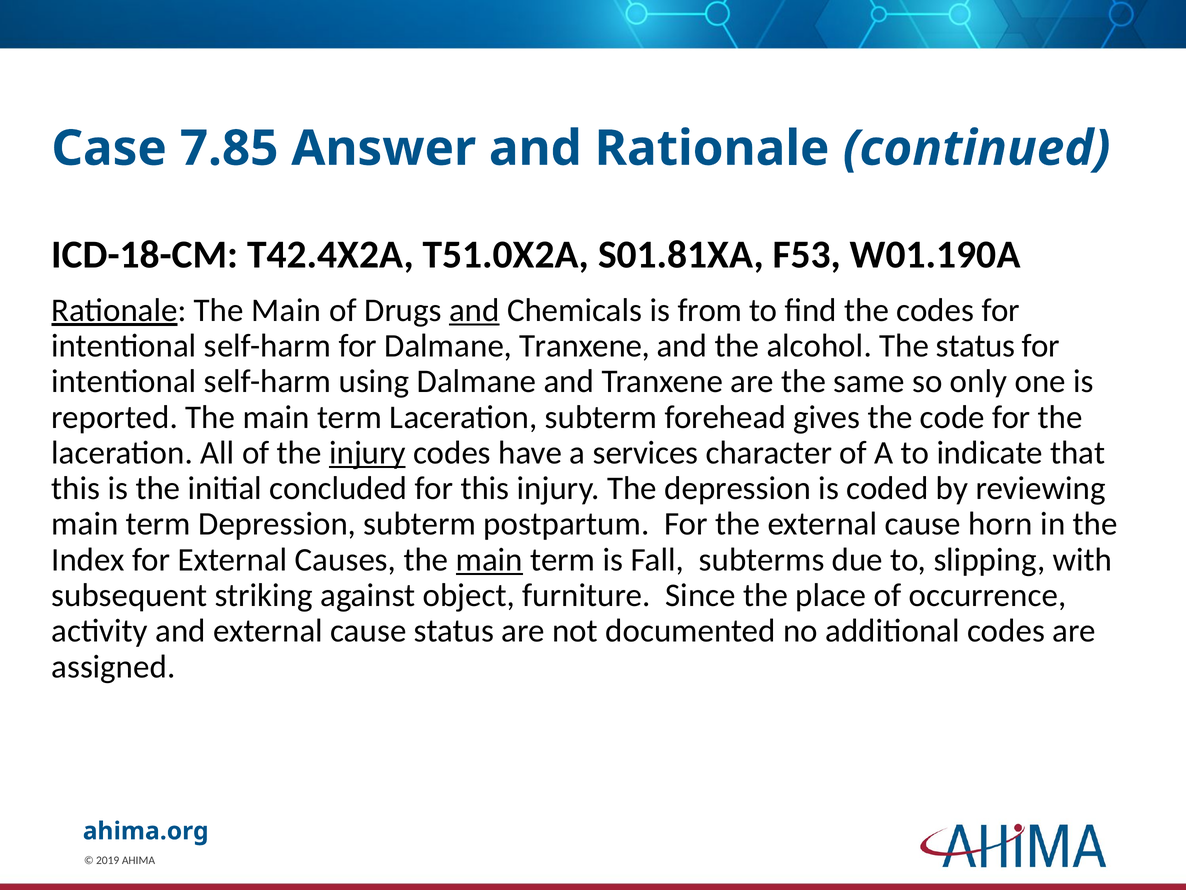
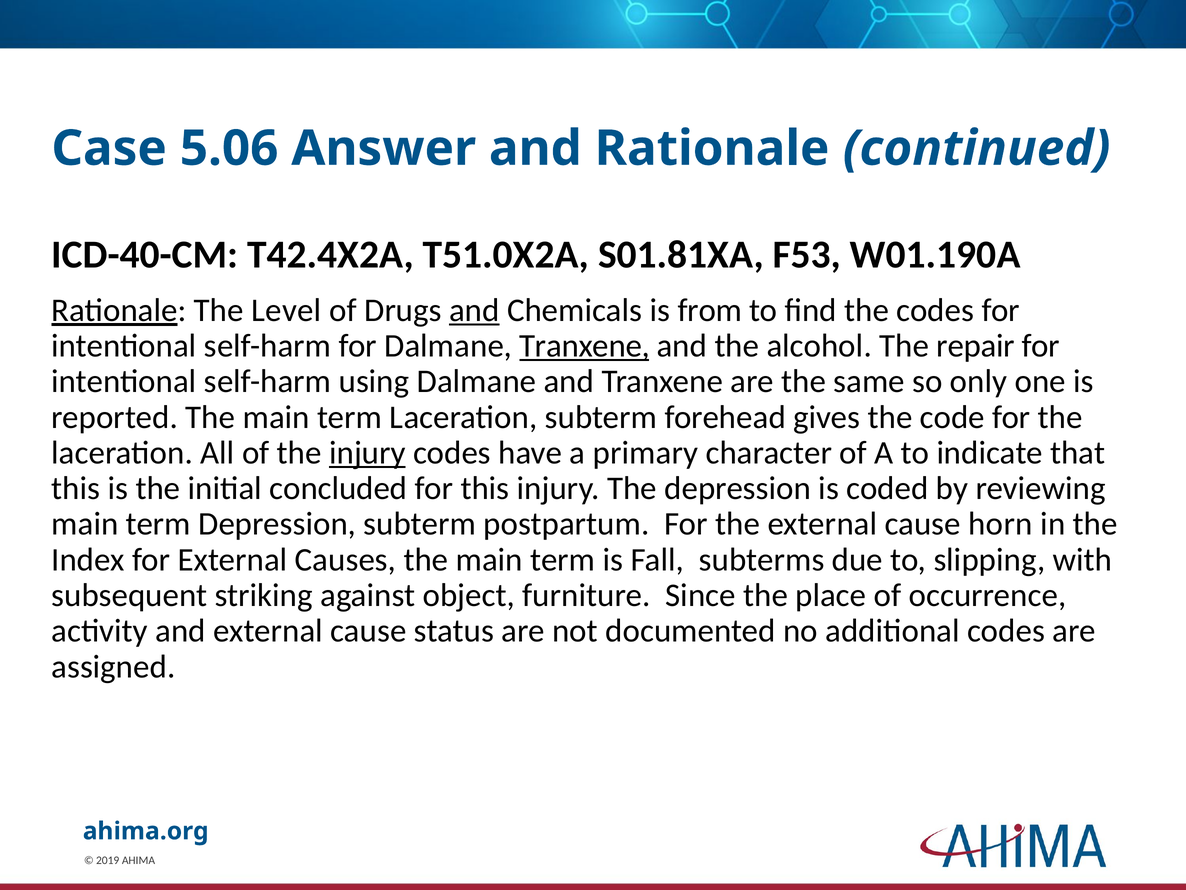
7.85: 7.85 -> 5.06 (229, 148)
ICD-18-CM: ICD-18-CM -> ICD-40-CM (145, 254)
Rationale The Main: Main -> Level (286, 310)
Tranxene underline: none -> present (584, 346)
The status: status -> repair (976, 346)
services: services -> primary (645, 453)
main underline: present -> none (489, 559)
